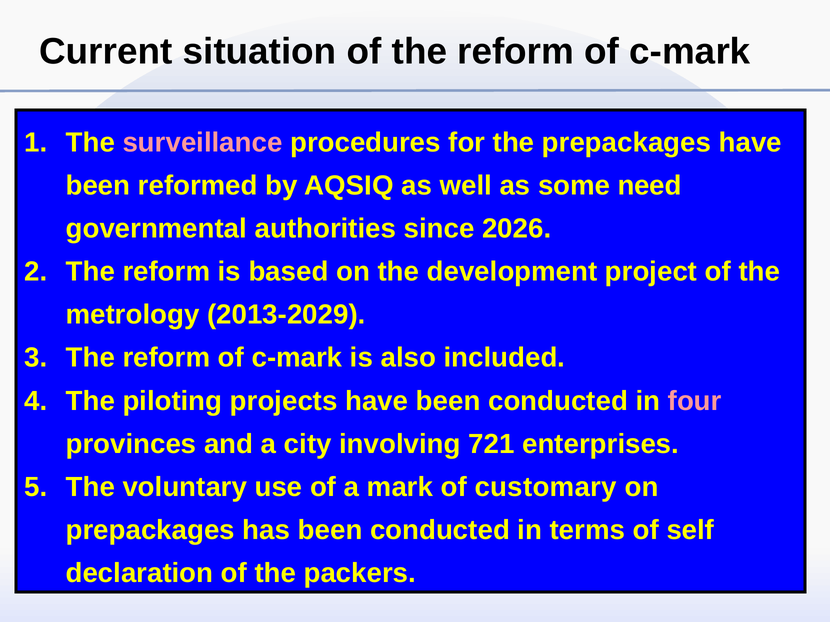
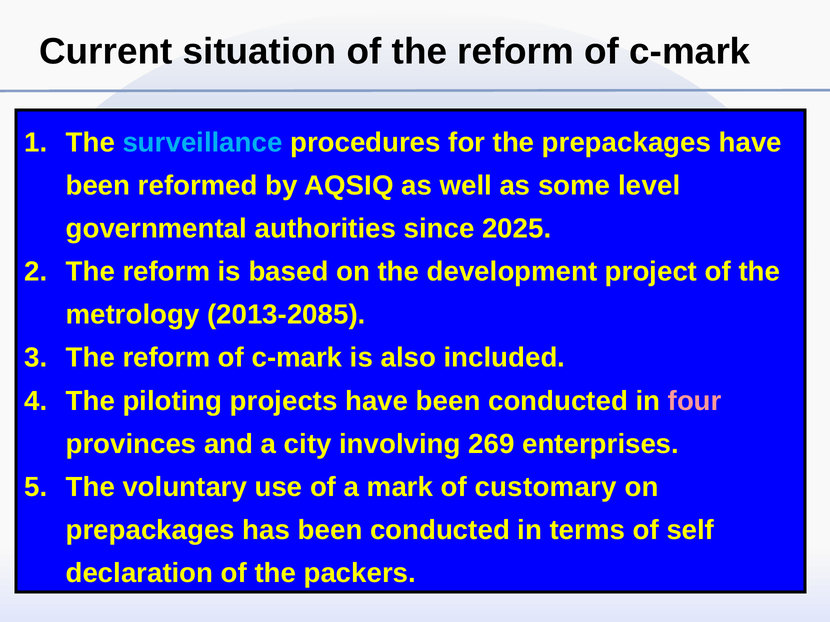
surveillance colour: pink -> light blue (203, 142)
need: need -> level (649, 186)
2026: 2026 -> 2025 (517, 229)
2013-2029: 2013-2029 -> 2013-2085 (286, 315)
721: 721 -> 269 (492, 444)
